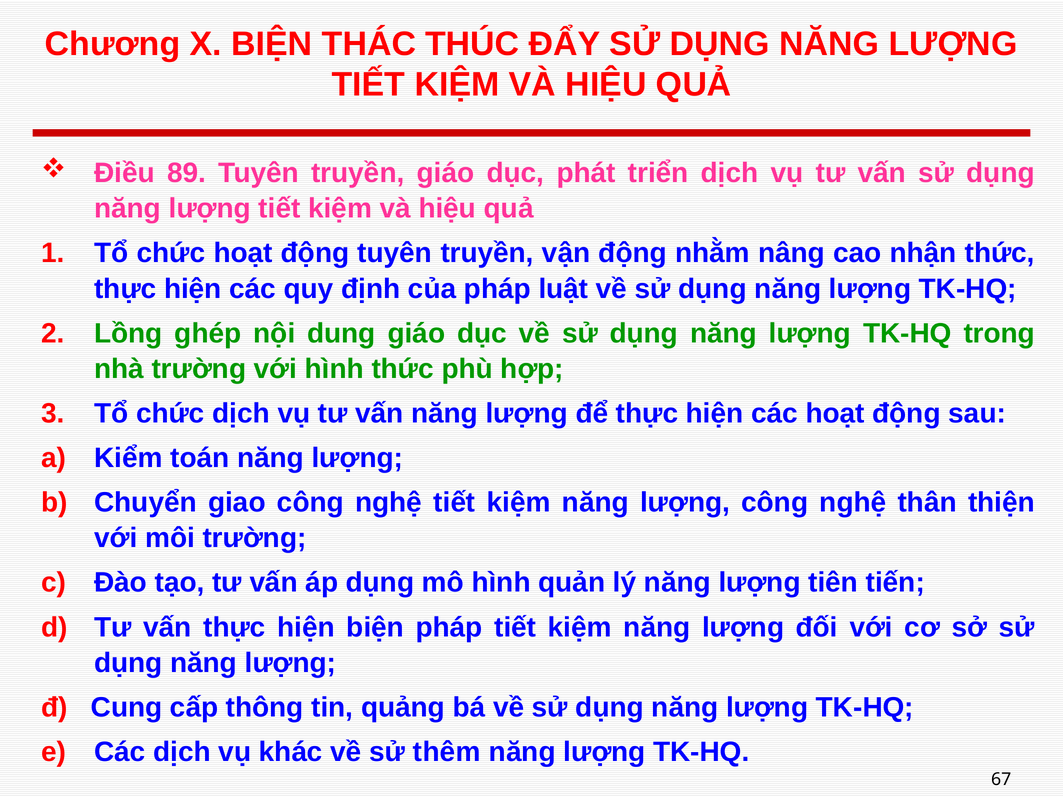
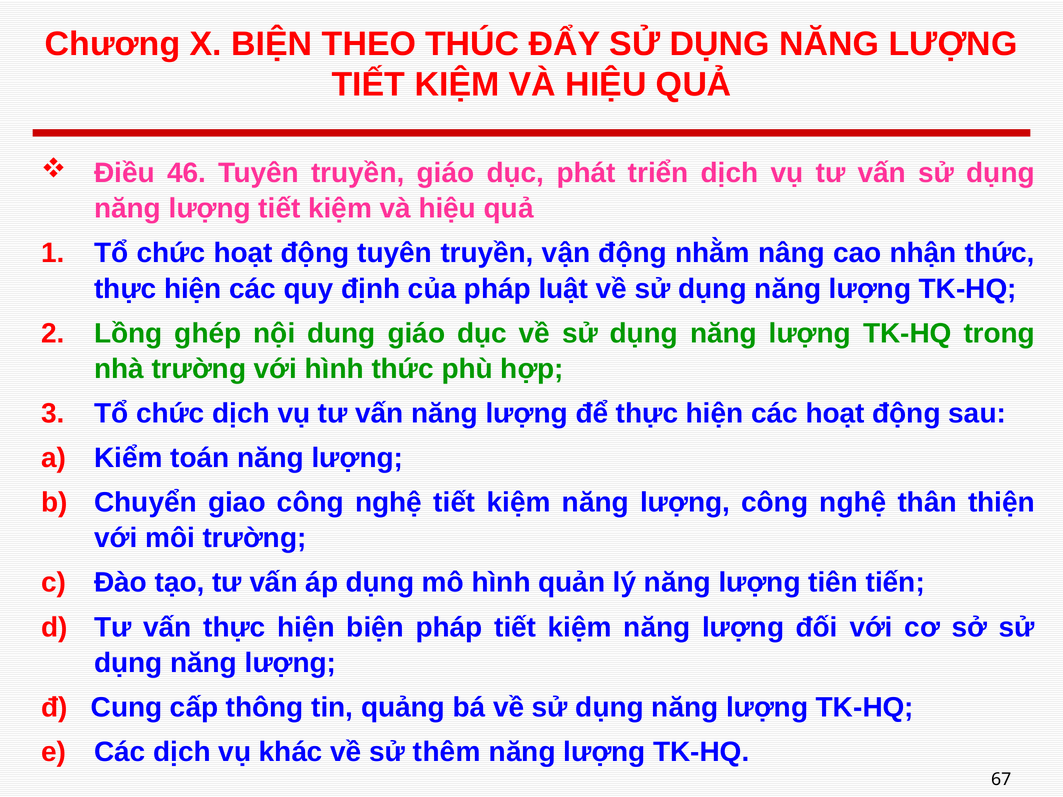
THÁC: THÁC -> THEO (369, 44)
89: 89 -> 46 (187, 173)
